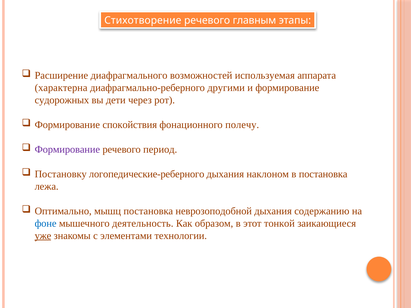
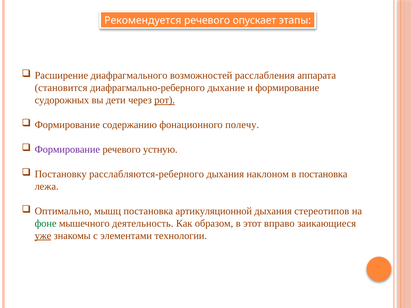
Стихотворение: Стихотворение -> Рекомендуется (143, 21)
главным: главным -> опускает (254, 21)
используемая: используемая -> расслабления (265, 76)
характерна: характерна -> становится (61, 88)
другими: другими -> дыхание (226, 88)
рот underline: none -> present (165, 100)
спокойствия: спокойствия -> содержанию (130, 125)
период: период -> устную (160, 150)
логопедические-реберного: логопедические-реберного -> расслабляются-реберного (147, 174)
неврозоподобной: неврозоподобной -> артикуляционной (214, 211)
содержанию: содержанию -> стереотипов (322, 211)
фоне colour: blue -> green (46, 224)
тонкой: тонкой -> вправо (279, 224)
